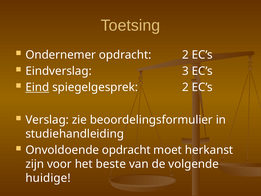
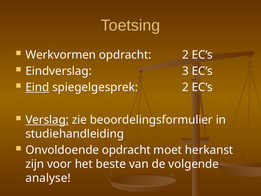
Ondernemer: Ondernemer -> Werkvormen (61, 55)
Verslag underline: none -> present (47, 120)
huidige: huidige -> analyse (48, 178)
